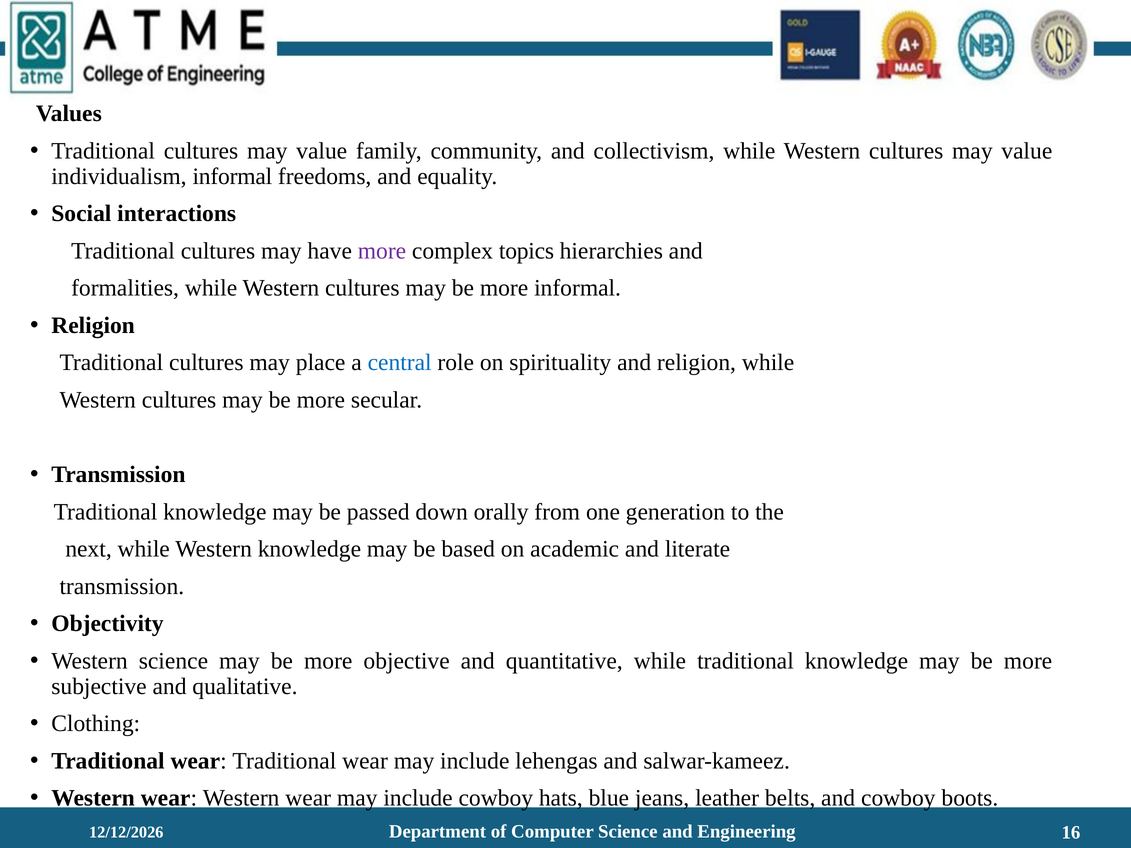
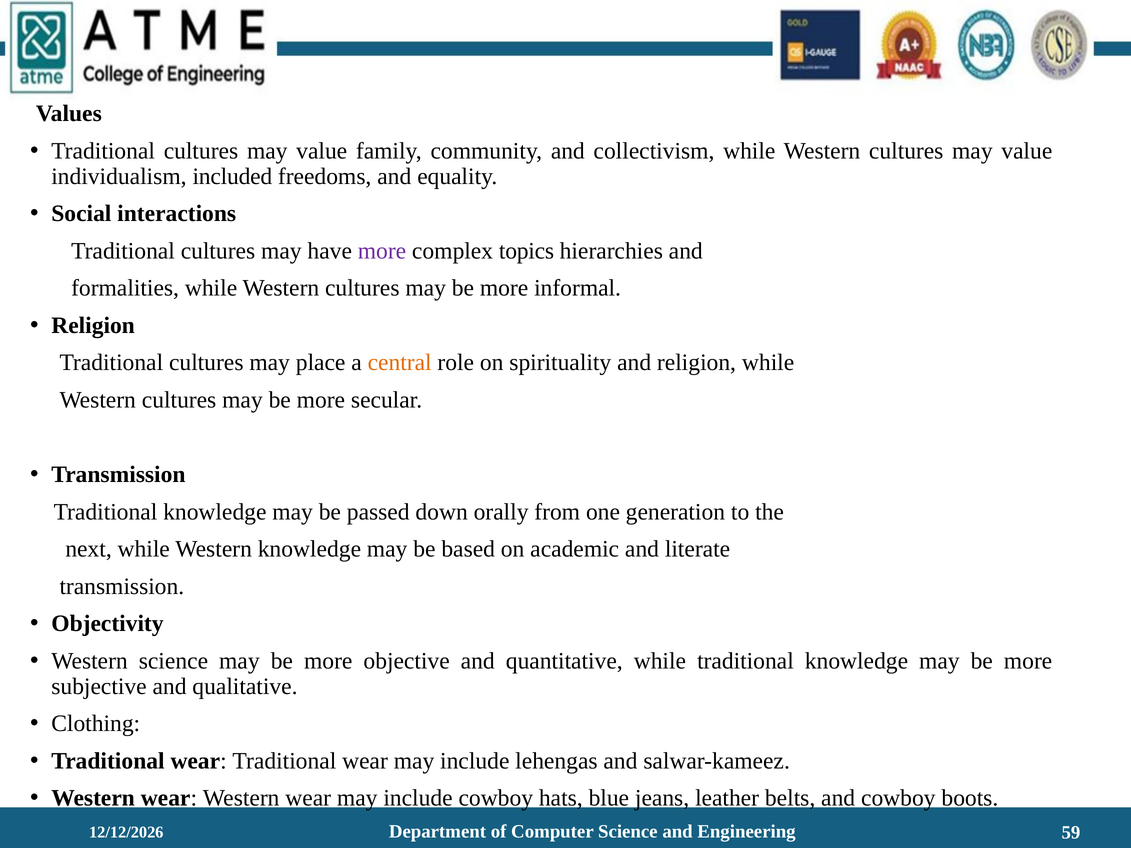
individualism informal: informal -> included (232, 176)
central colour: blue -> orange (400, 363)
16: 16 -> 59 (1071, 833)
